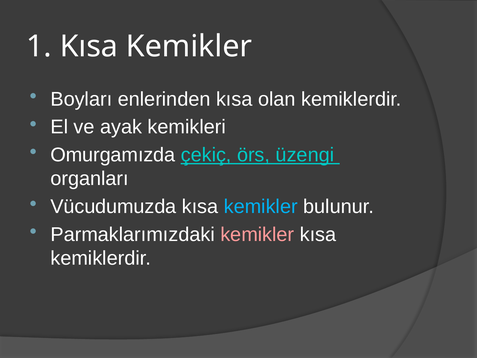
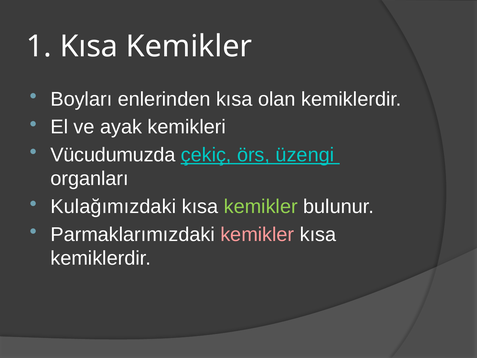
Omurgamızda: Omurgamızda -> Vücudumuzda (113, 155)
Vücudumuzda: Vücudumuzda -> Kulağımızdaki (113, 206)
kemikler colour: light blue -> light green (261, 206)
